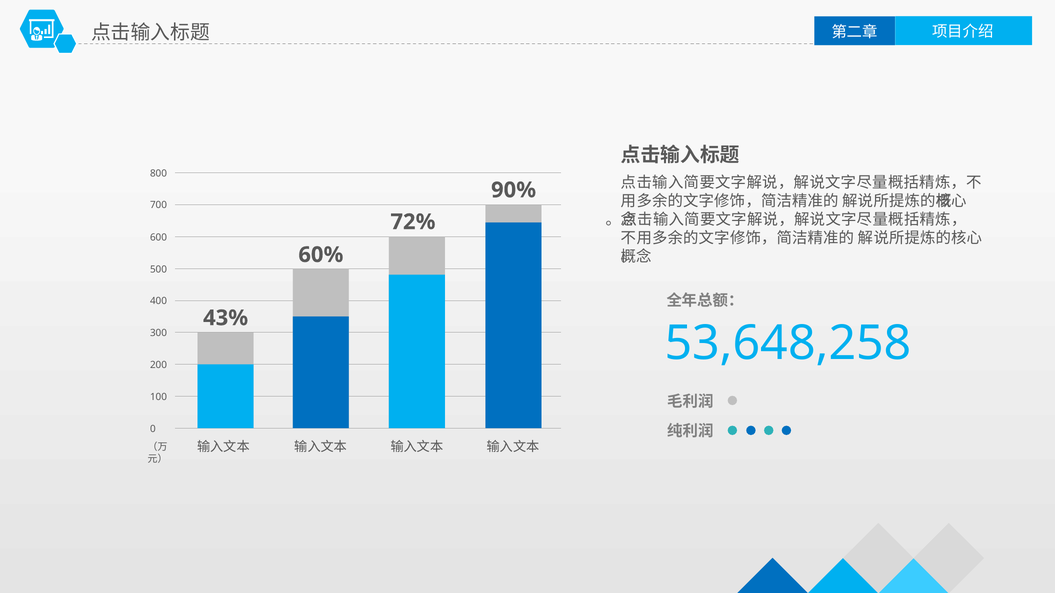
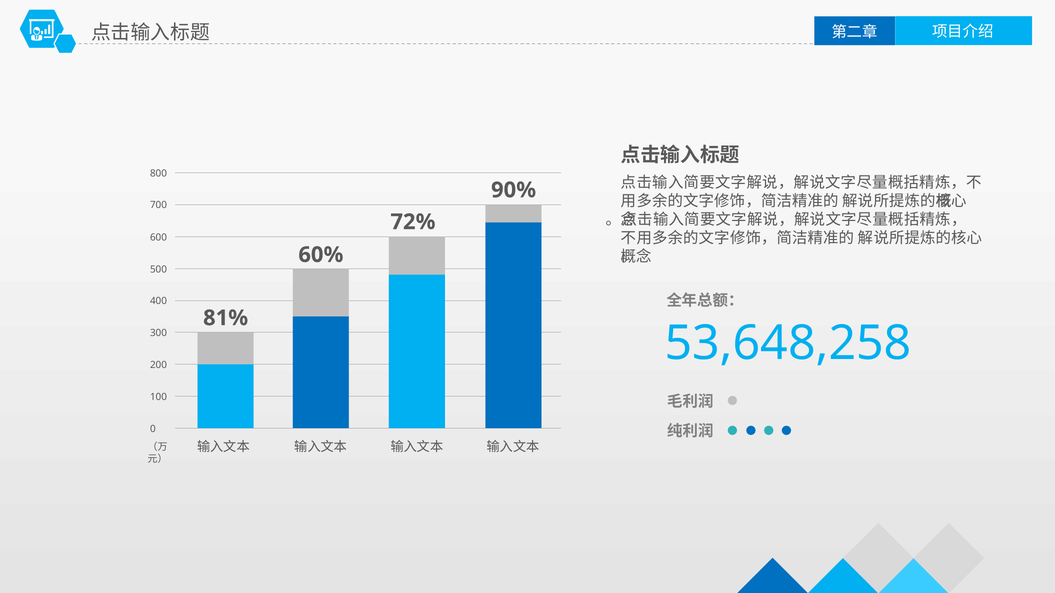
43%: 43% -> 81% (226, 318)
